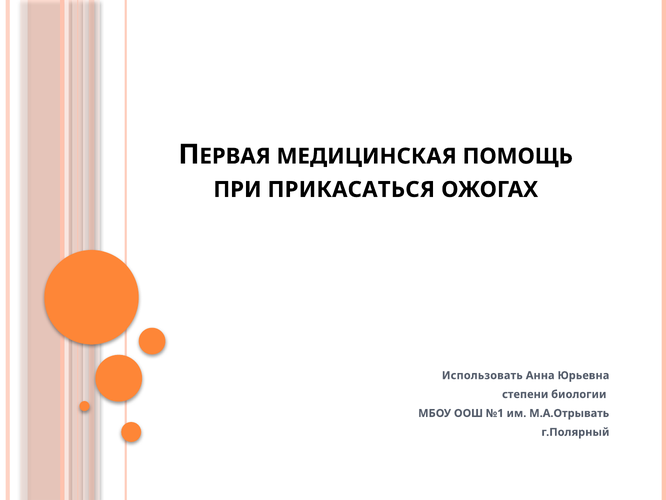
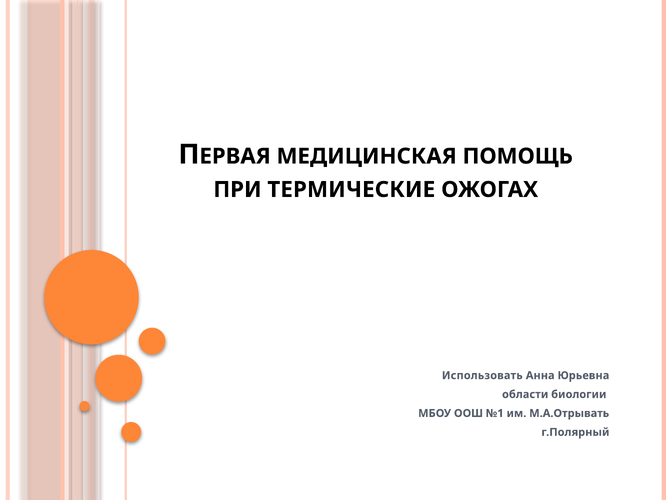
ПРИКАСАТЬСЯ: ПРИКАСАТЬСЯ -> ТЕРМИЧЕСКИЕ (351, 189)
степени: степени -> области (525, 394)
